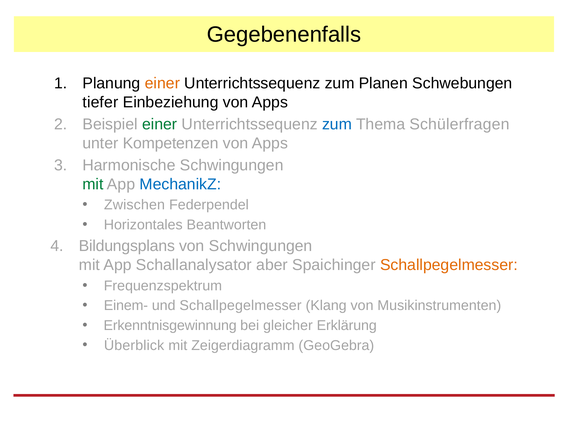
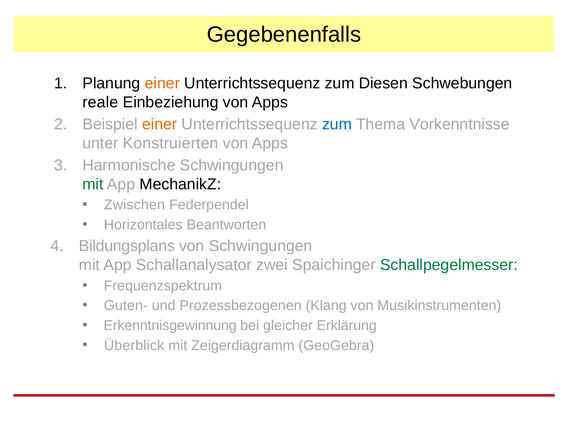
Planen: Planen -> Diesen (383, 83)
tiefer: tiefer -> reale (100, 102)
einer colour: green -> orange (160, 124)
Schülerfragen: Schülerfragen -> Vorkenntnisse (460, 124)
Kompetenzen: Kompetenzen -> Konstruierten (171, 143)
MechanikZ colour: blue -> black (180, 184)
aber: aber -> zwei (272, 265)
Schallpegelmesser colour: orange -> green (449, 265)
Einem-: Einem- -> Guten- (126, 306)
und Schallpegelmesser: Schallpegelmesser -> Prozessbezogenen (241, 306)
